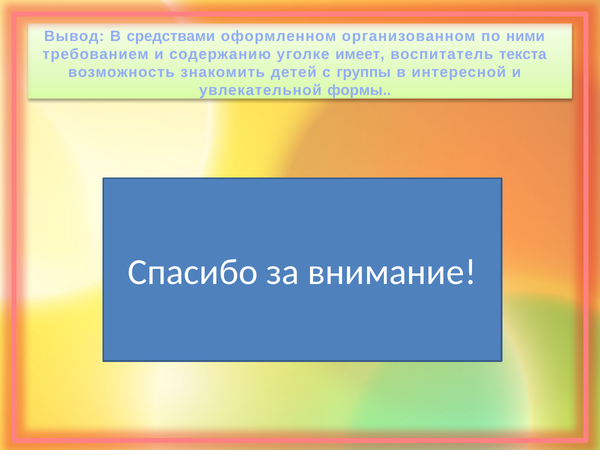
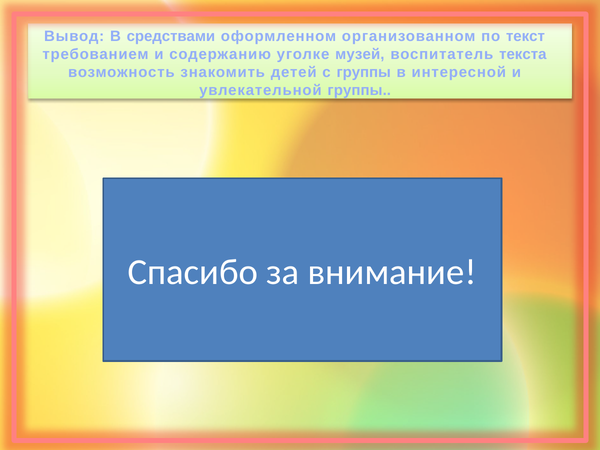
ними: ними -> текст (525, 36)
имеет: имеет -> музей (360, 54)
увлекательной формы: формы -> группы (359, 90)
